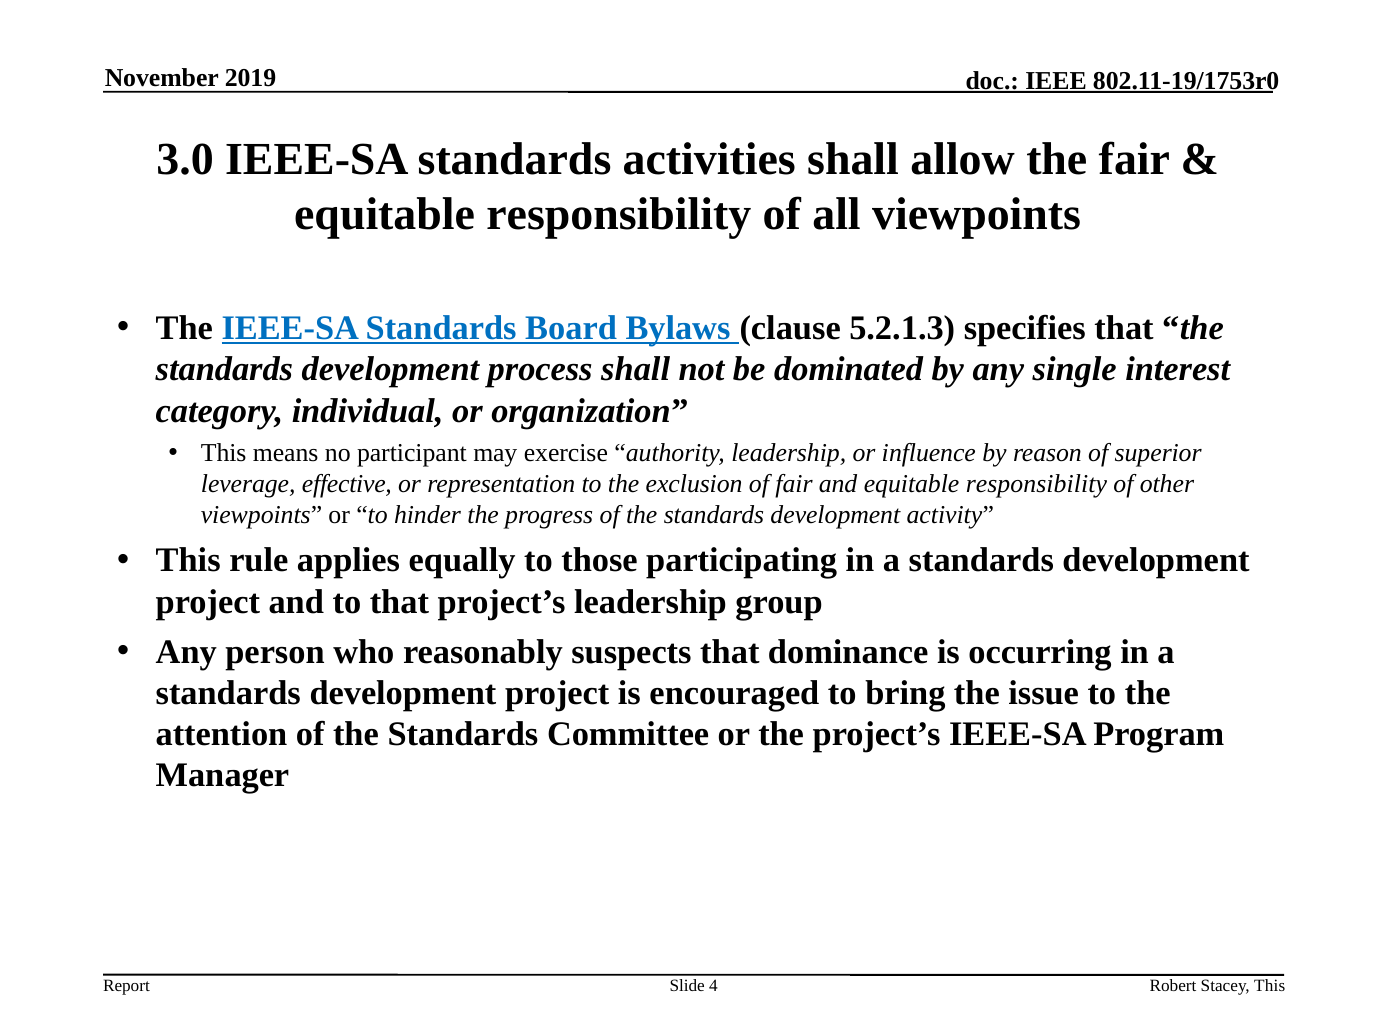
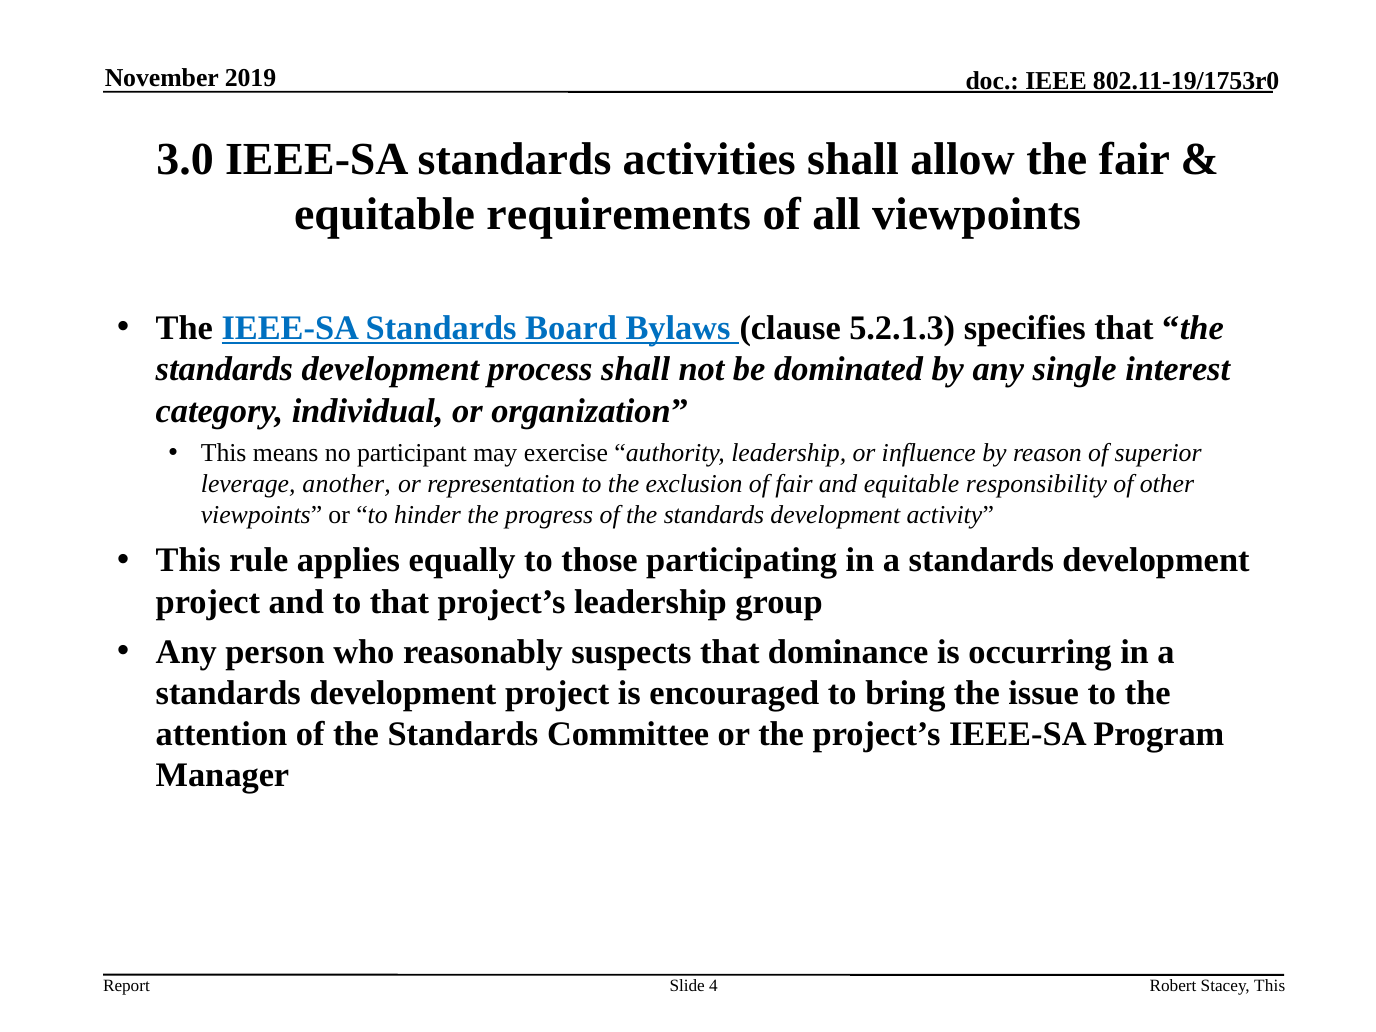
responsibility: responsibility -> requirements (619, 214)
effective: effective -> another (347, 484)
